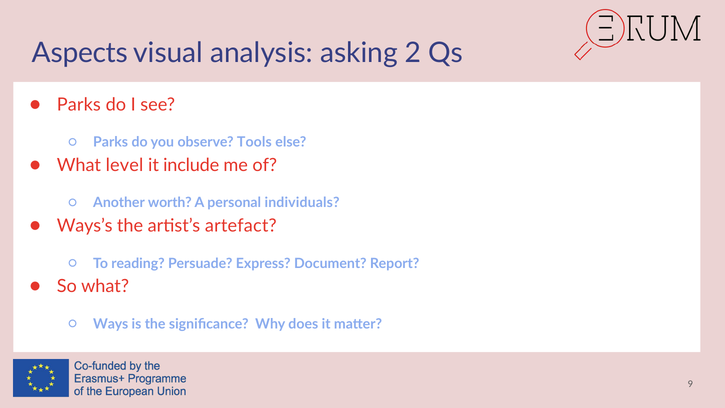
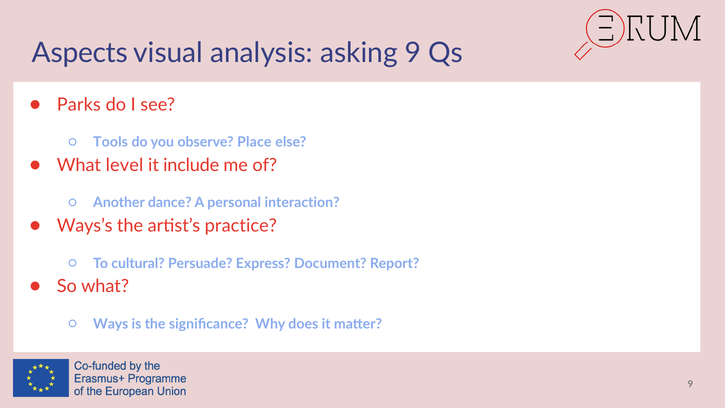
asking 2: 2 -> 9 (413, 53)
Parks: Parks -> Tools (111, 142)
Tools: Tools -> Place (254, 142)
worth: worth -> dance (170, 203)
individuals: individuals -> interaction (302, 203)
artefact: artefact -> practice (241, 226)
reading: reading -> cultural (138, 263)
